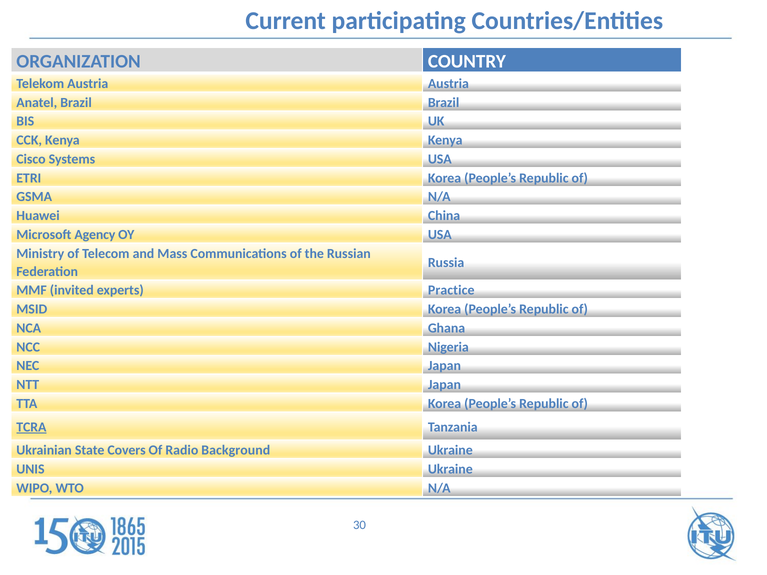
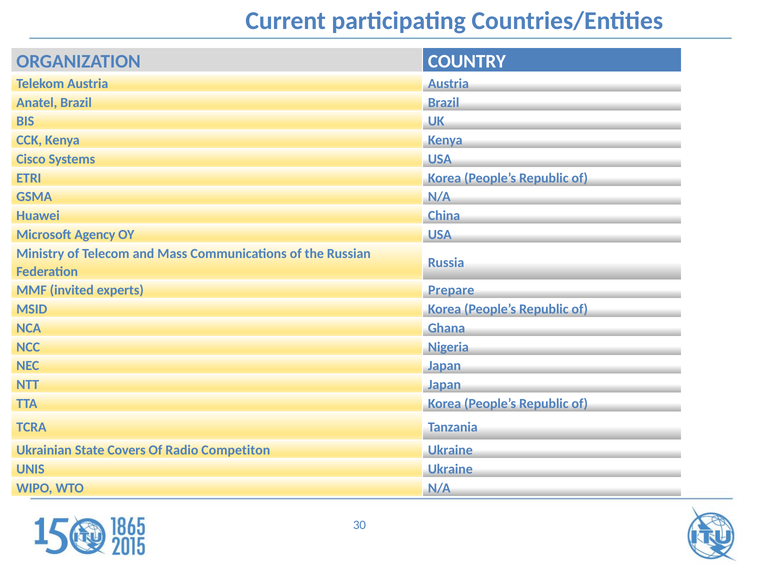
Practice: Practice -> Prepare (451, 291)
TCRA underline: present -> none (31, 427)
Background: Background -> Competiton (236, 451)
